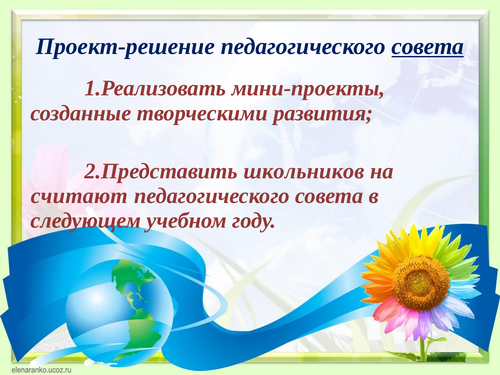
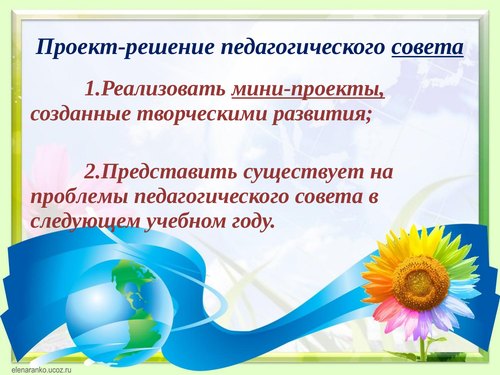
мини-проекты underline: none -> present (308, 88)
школьников: школьников -> существует (304, 171)
считают: считают -> проблемы (79, 196)
